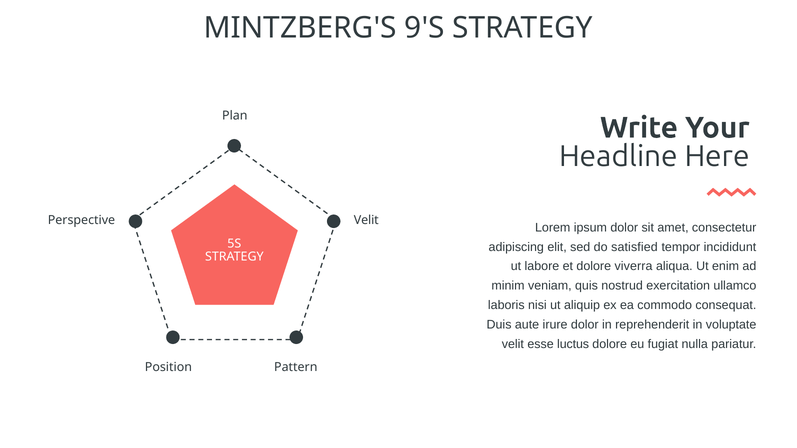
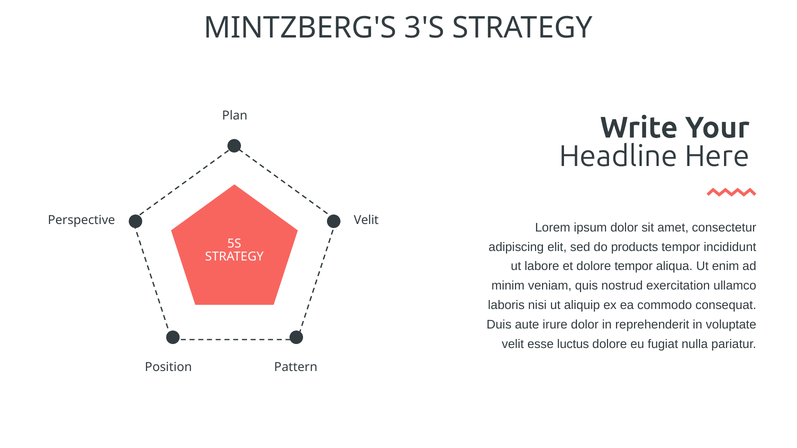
9'S: 9'S -> 3'S (425, 28)
satisfied: satisfied -> products (635, 247)
dolore viverra: viverra -> tempor (634, 267)
